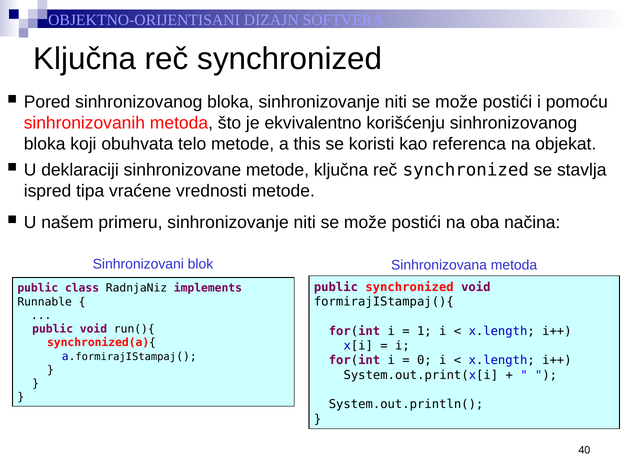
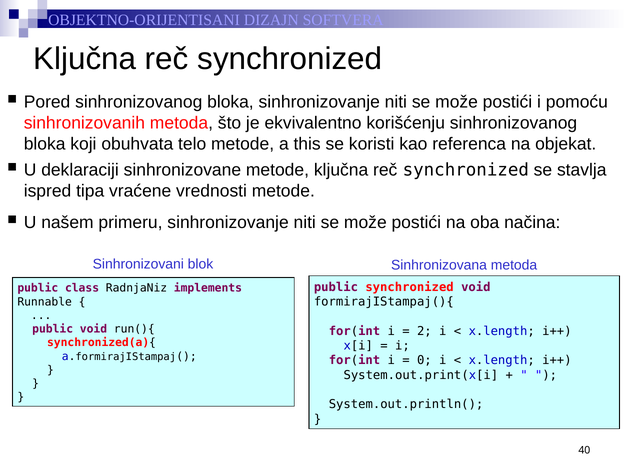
1: 1 -> 2 (424, 331)
